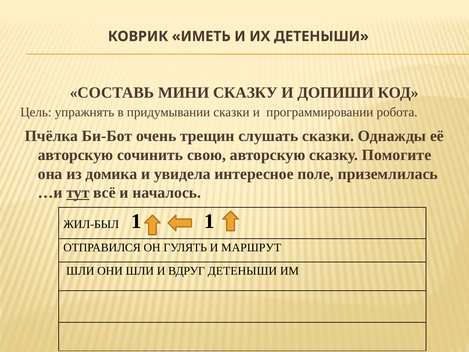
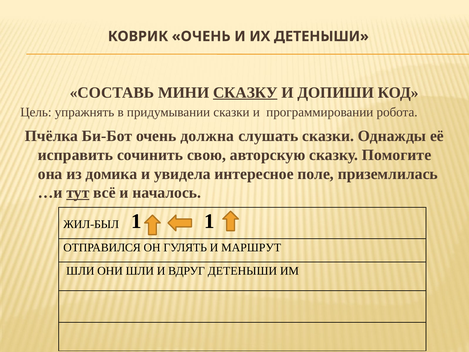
КОВРИК ИМЕТЬ: ИМЕТЬ -> ОЧЕНЬ (201, 36)
СКАЗКУ underline: none -> present (245, 92)
трещин: трещин -> должна (207, 136)
авторскую: авторскую -> исправить (75, 155)
